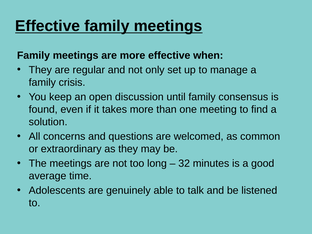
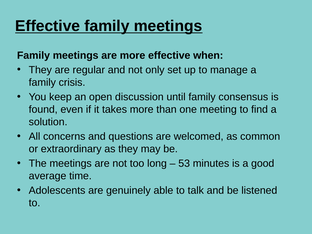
32: 32 -> 53 (184, 163)
